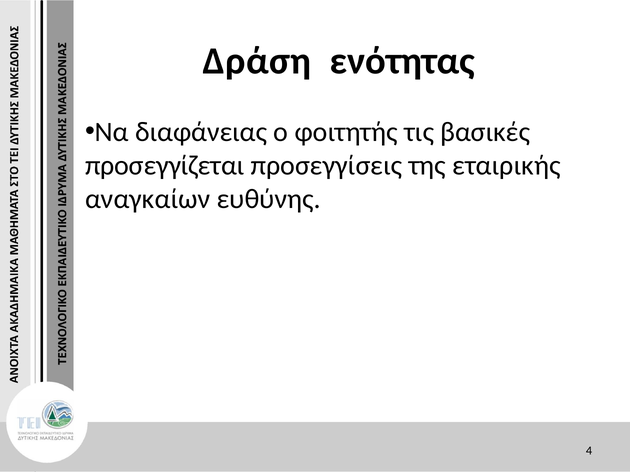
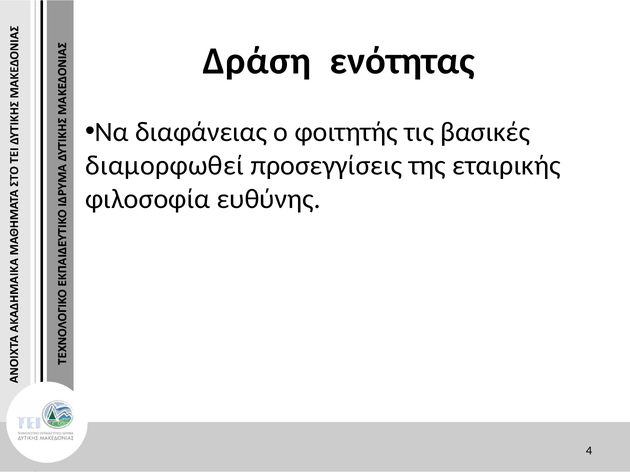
προσεγγίζεται: προσεγγίζεται -> διαμορφωθεί (165, 166)
αναγκαίων: αναγκαίων -> φιλοσοφία (148, 199)
